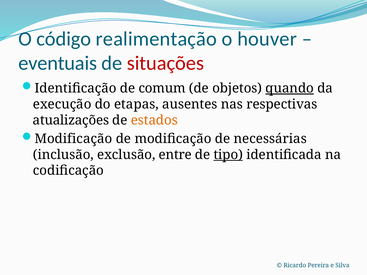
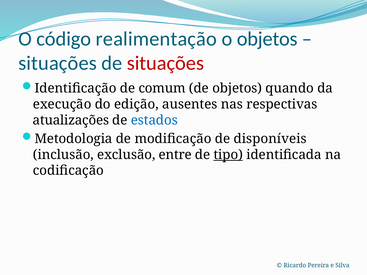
o houver: houver -> objetos (267, 39)
eventuais: eventuais -> situações (58, 63)
quando underline: present -> none (290, 88)
etapas: etapas -> edição (136, 104)
estados colour: orange -> blue (154, 120)
Modificação: Modificação -> Metodologia (73, 139)
necessárias: necessárias -> disponíveis (270, 139)
